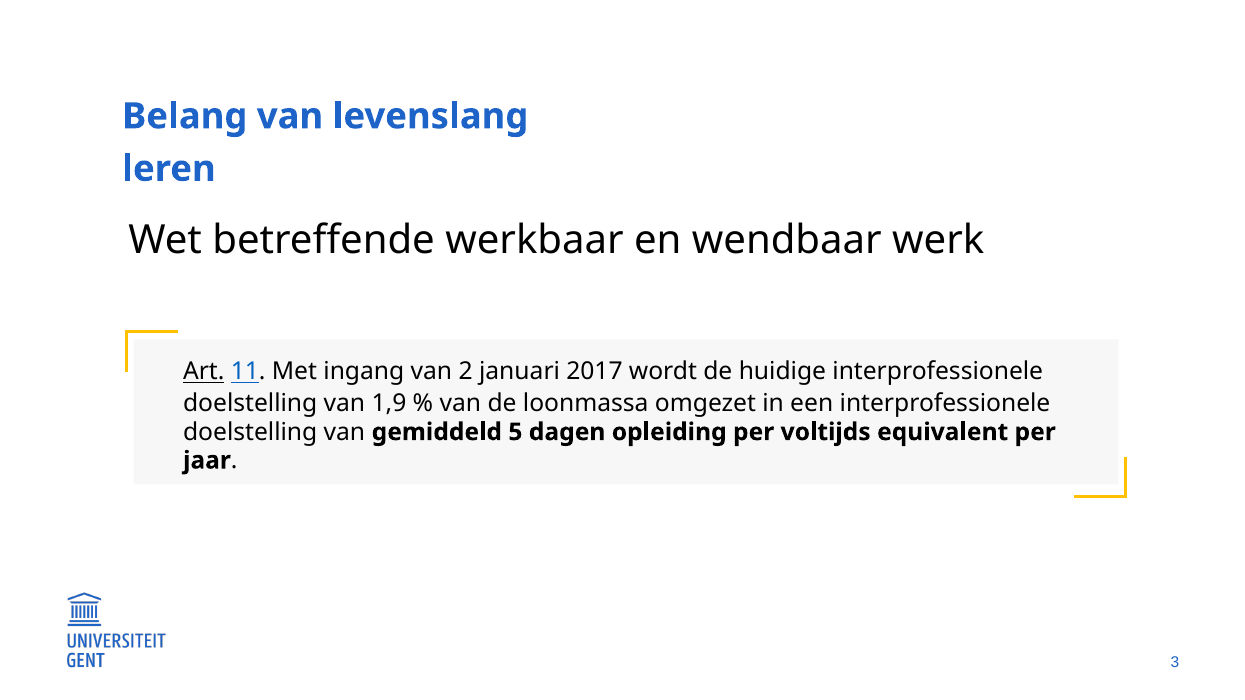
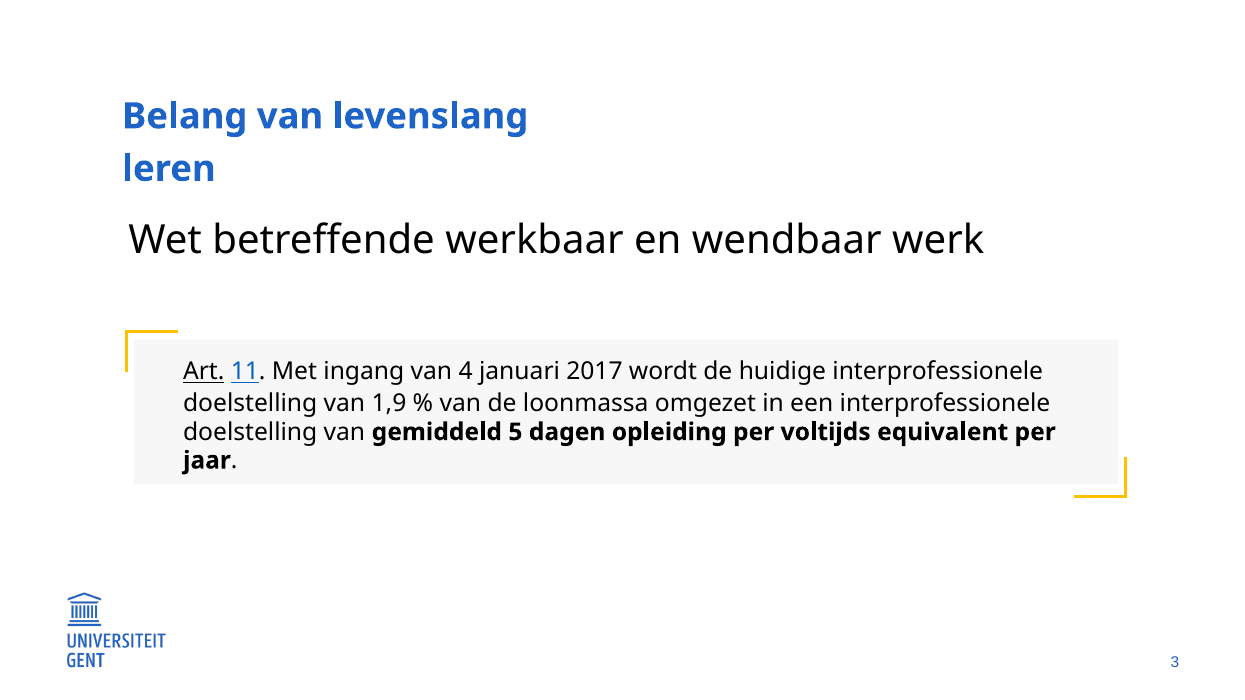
2: 2 -> 4 (466, 371)
